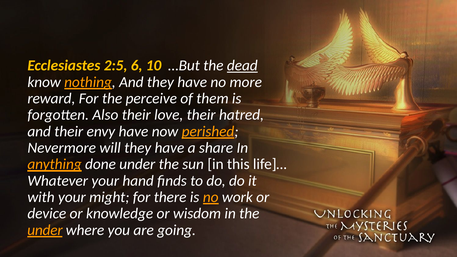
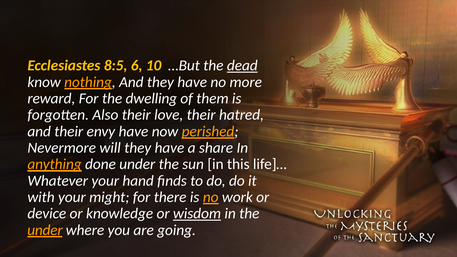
2:5: 2:5 -> 8:5 (116, 66)
perceive: perceive -> dwelling (151, 99)
wisdom underline: none -> present (197, 214)
